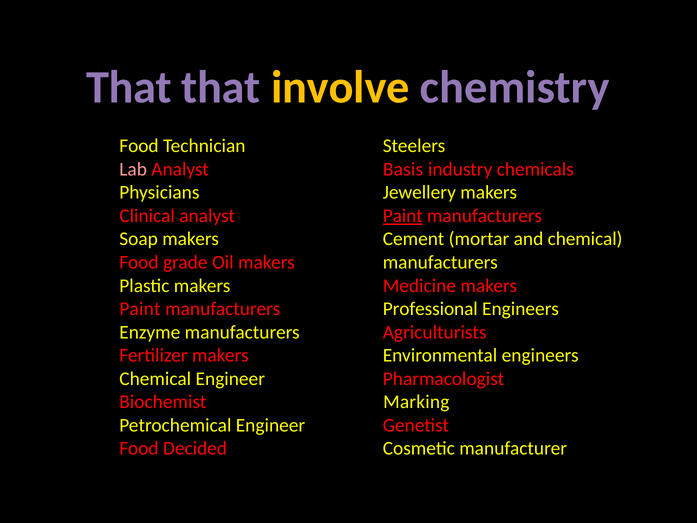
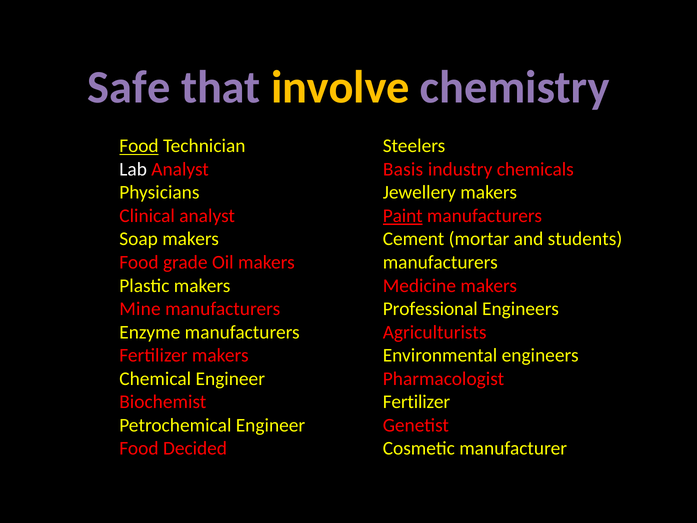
That: That -> Safe (129, 87)
Food underline: none -> present (139, 146)
Lab colour: pink -> white (133, 169)
and chemical: chemical -> students (585, 239)
Paint: Paint -> Mine (140, 309)
Marking: Marking -> Fertilizer (416, 402)
